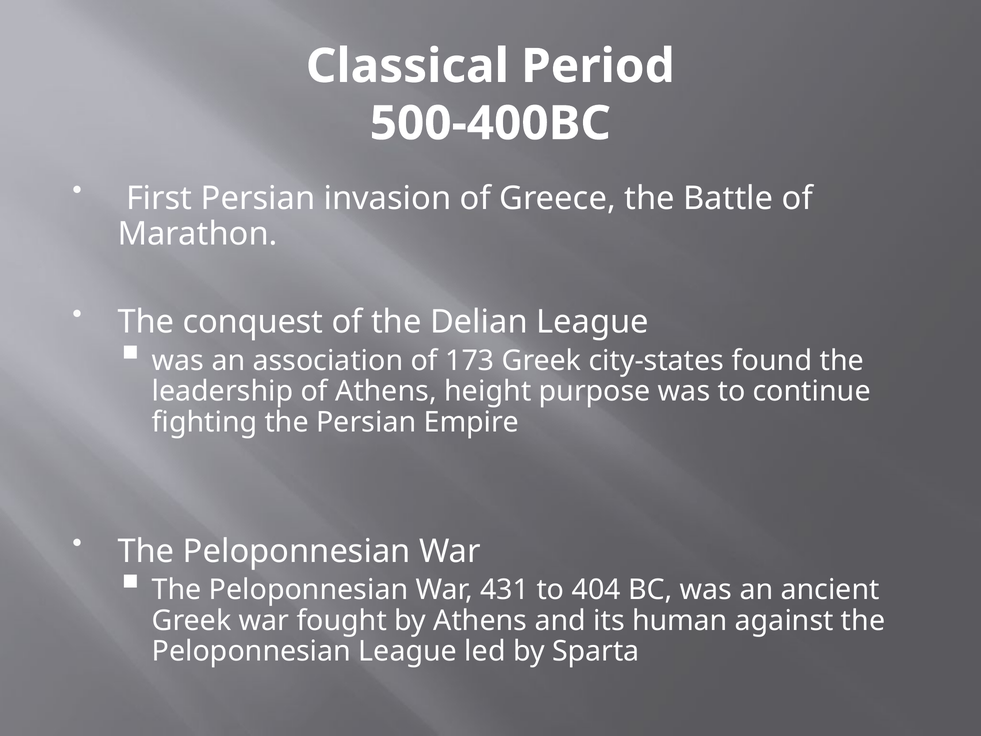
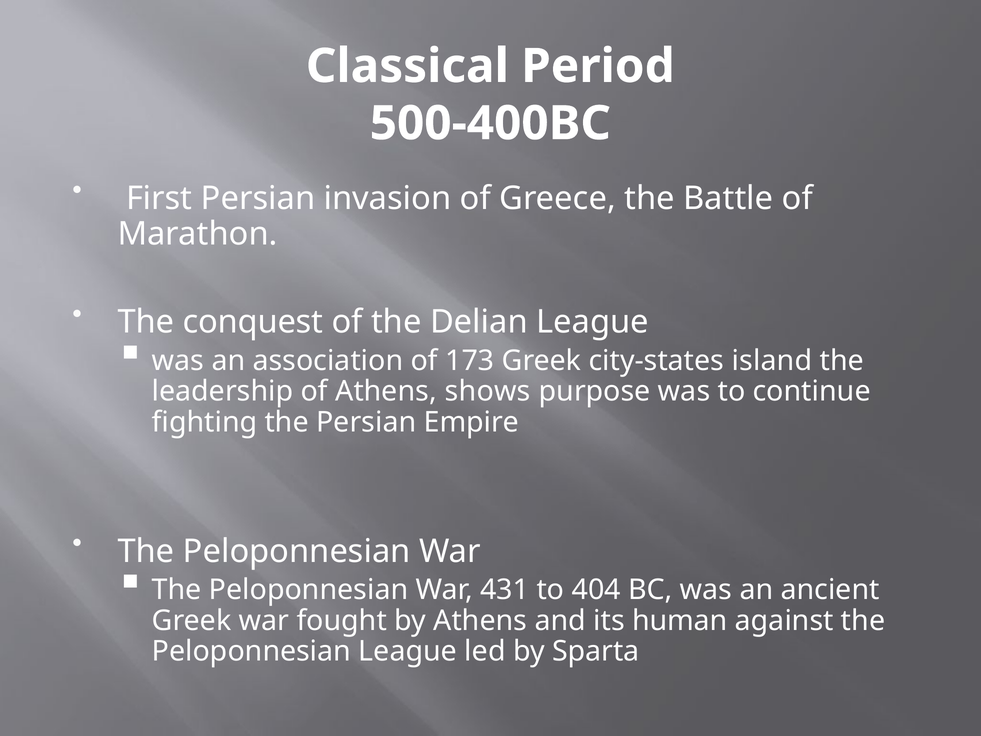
found: found -> island (772, 360)
height: height -> shows (488, 391)
